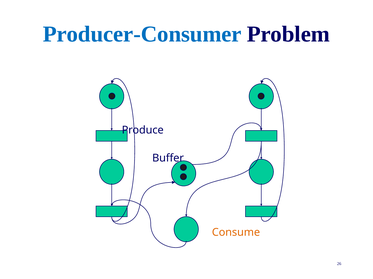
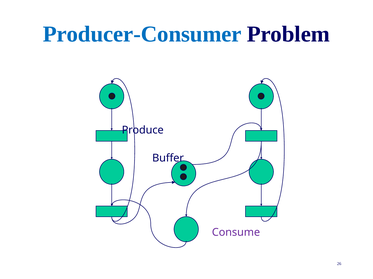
Consume colour: orange -> purple (236, 233)
